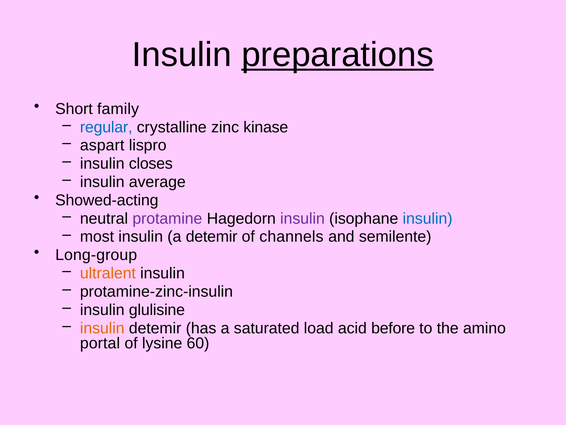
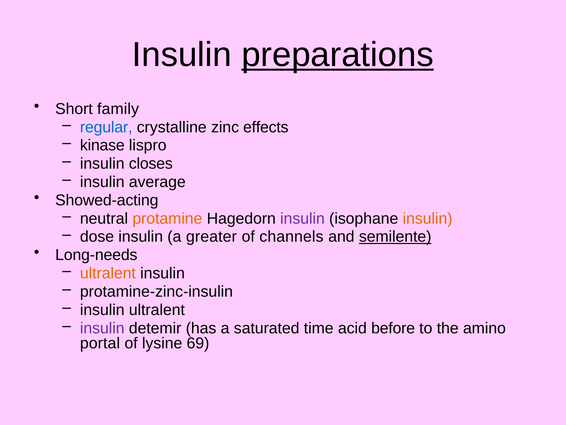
kinase: kinase -> effects (266, 127)
aspart: aspart -> kinase (102, 145)
protamine colour: purple -> orange (167, 218)
insulin colour: blue -> orange (428, 218)
most: most -> dose (97, 237)
a detemir: detemir -> greater (211, 237)
semilente underline: none -> present (395, 237)
Long-group: Long-group -> Long-needs (96, 255)
insulin glulisine: glulisine -> ultralent (157, 310)
insulin colour: orange -> purple (102, 328)
load: load -> time (319, 328)
60: 60 -> 69 (198, 343)
